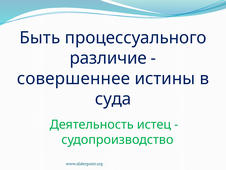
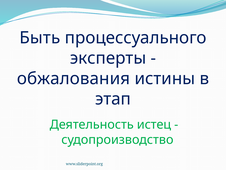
различие: различие -> эксперты (108, 58)
совершеннее: совершеннее -> обжалования (73, 78)
суда: суда -> этап (113, 99)
